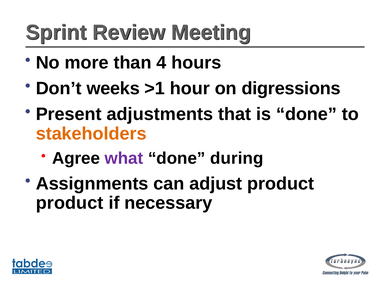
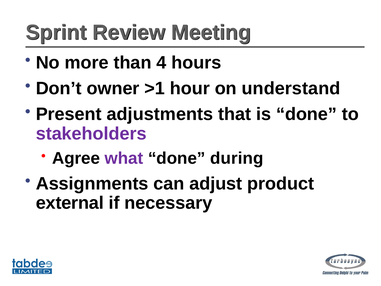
weeks: weeks -> owner (113, 88)
digressions: digressions -> understand (291, 88)
stakeholders colour: orange -> purple (91, 133)
product: product -> external (70, 203)
